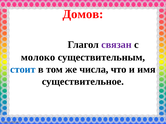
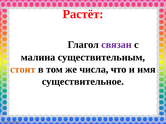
Домов: Домов -> Растёт (83, 14)
молоко: молоко -> малина (38, 57)
стоит colour: blue -> orange (23, 70)
